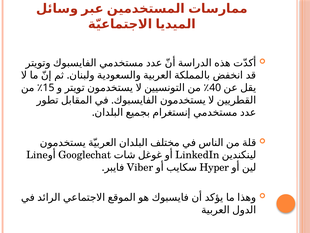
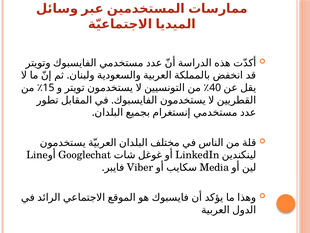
Hyper: Hyper -> Media (214, 167)
